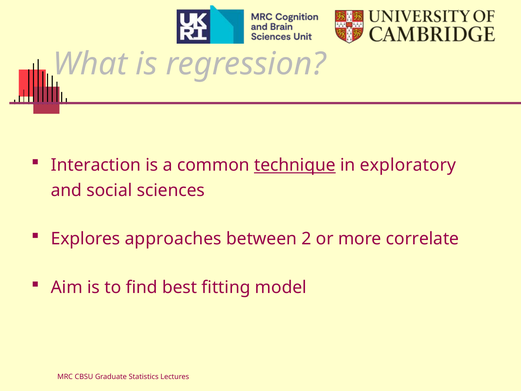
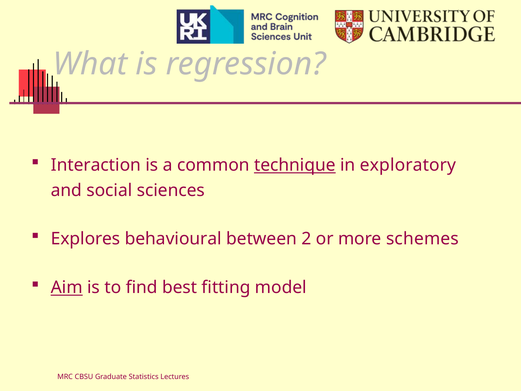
approaches: approaches -> behavioural (173, 239)
correlate: correlate -> schemes (422, 239)
Aim underline: none -> present (67, 287)
